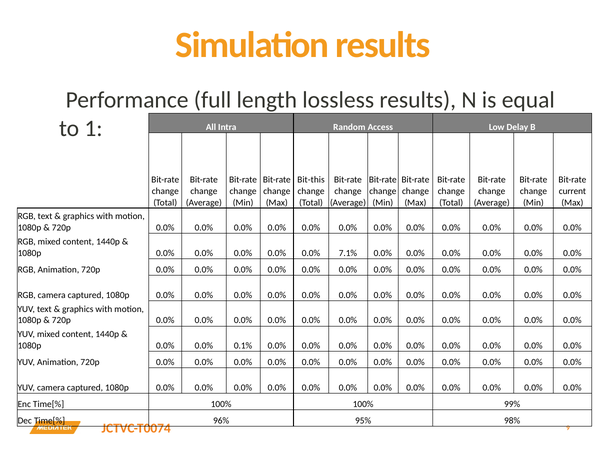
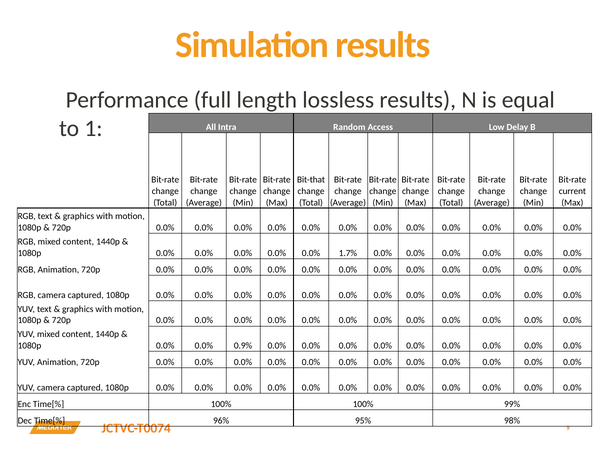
Bit-this: Bit-this -> Bit-that (311, 180)
7.1%: 7.1% -> 1.7% (348, 253)
0.1%: 0.1% -> 0.9% (243, 346)
